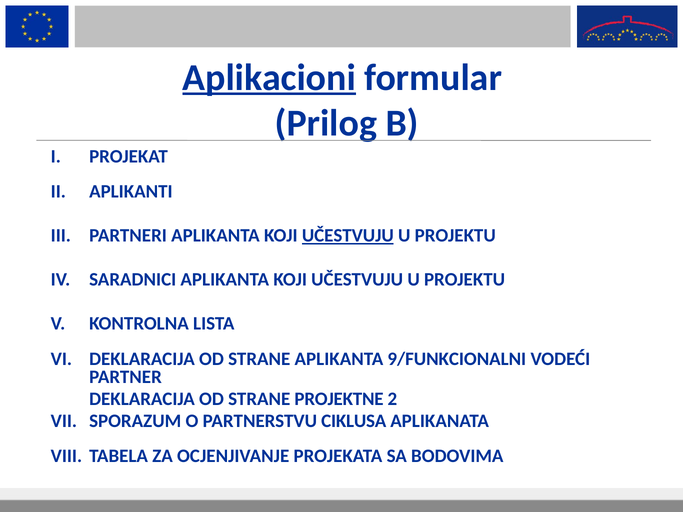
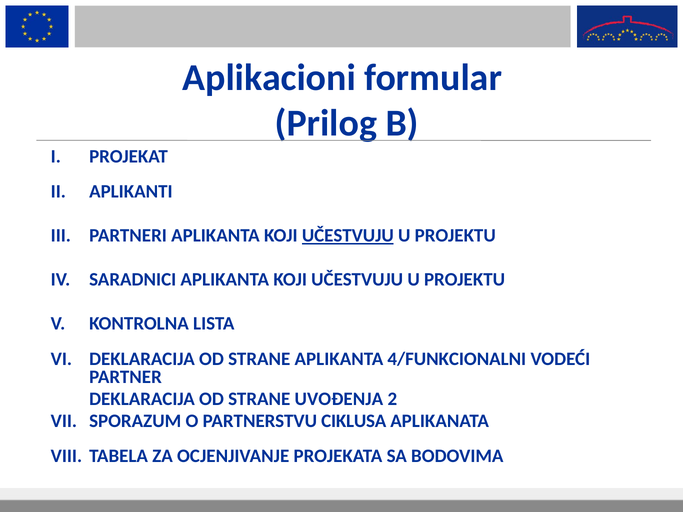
Aplikacioni underline: present -> none (269, 78)
9/FUNKCIONALNI: 9/FUNKCIONALNI -> 4/FUNKCIONALNI (457, 359)
PROJEKTNE: PROJEKTNE -> UVOĐENJA (339, 399)
